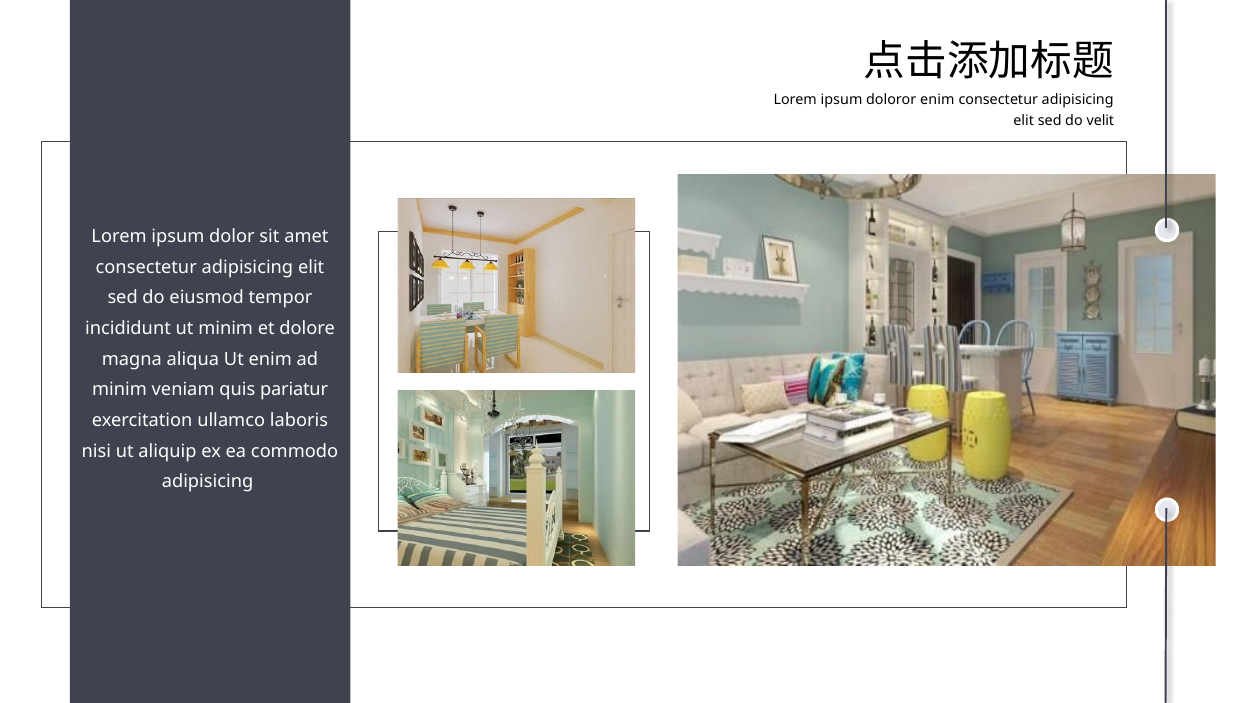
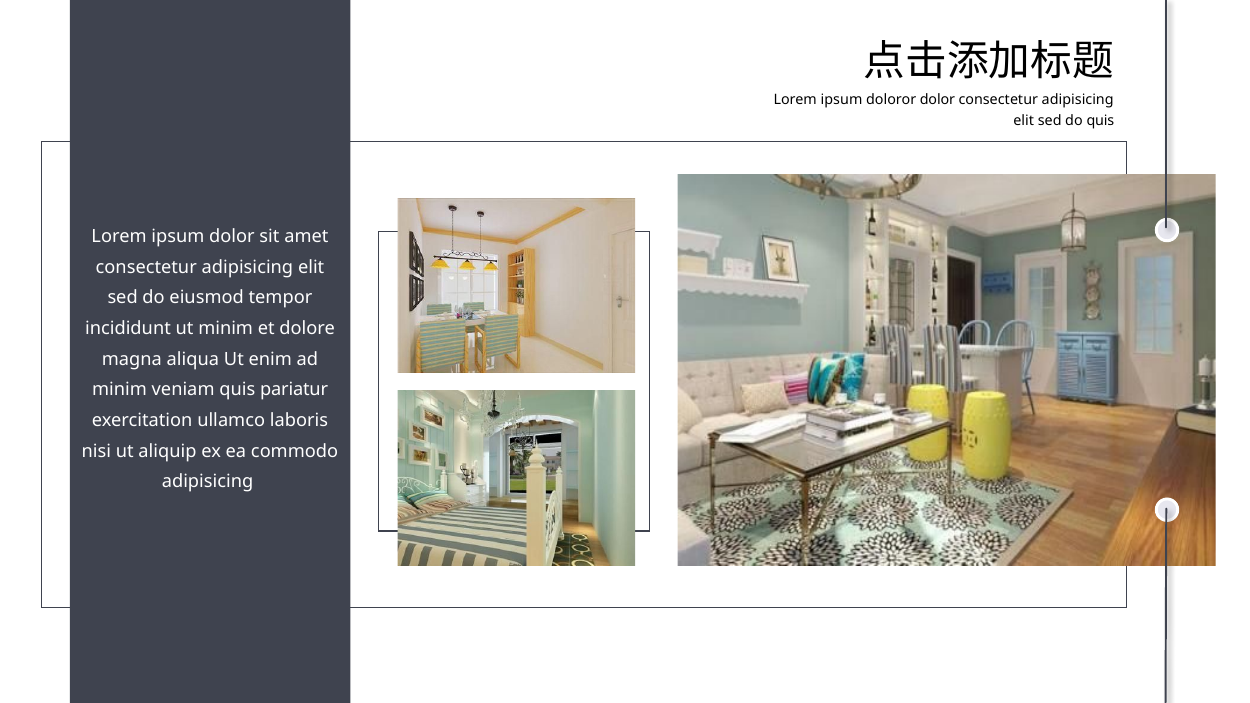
doloror enim: enim -> dolor (937, 100)
do velit: velit -> quis (1100, 121)
